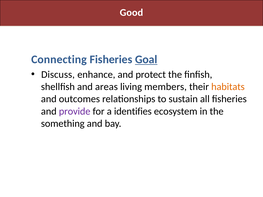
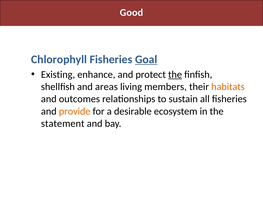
Connecting: Connecting -> Chlorophyll (59, 60)
Discuss: Discuss -> Existing (58, 75)
the underline: none -> present (175, 75)
provide colour: purple -> orange (75, 111)
identifies: identifies -> desirable (133, 111)
something: something -> statement (63, 124)
